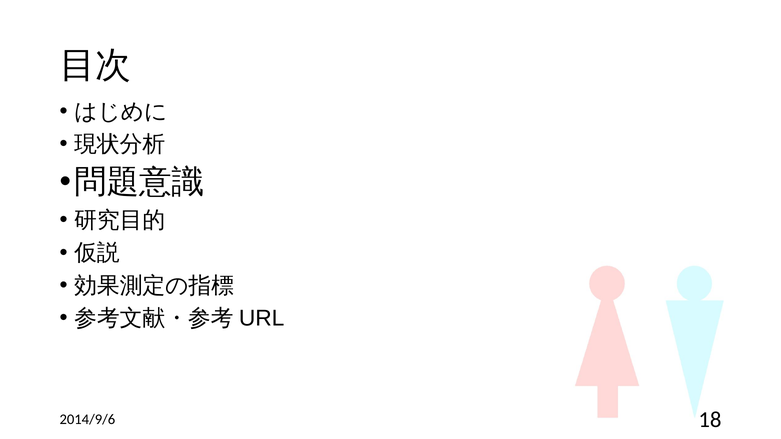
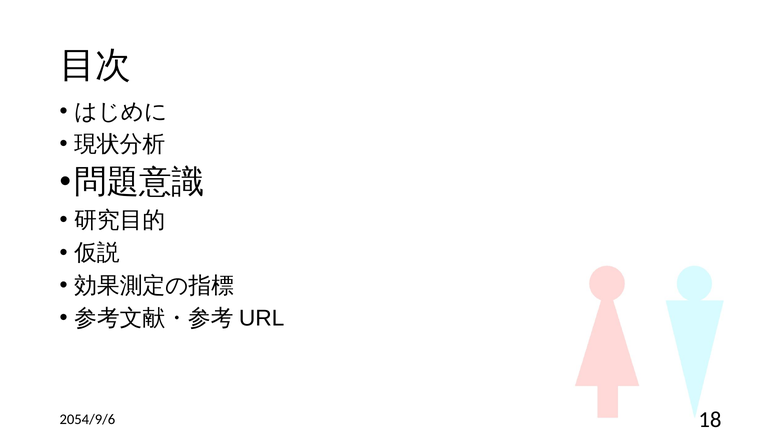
2014/9/6: 2014/9/6 -> 2054/9/6 (87, 420)
